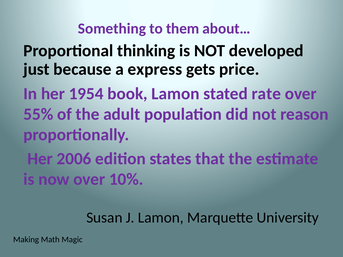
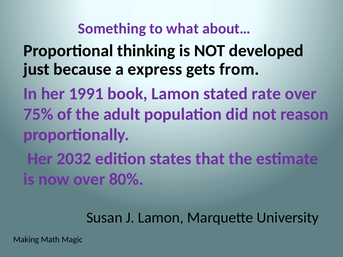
them: them -> what (183, 29)
price: price -> from (239, 69)
1954: 1954 -> 1991 (86, 94)
55%: 55% -> 75% (38, 114)
2006: 2006 -> 2032 (74, 159)
10%: 10% -> 80% (126, 179)
